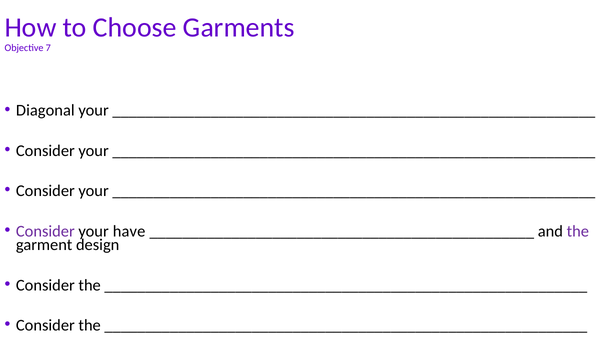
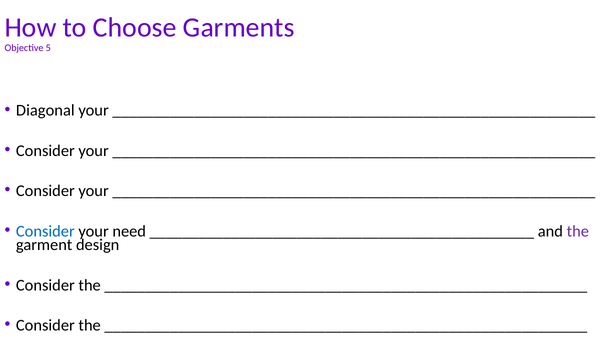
7: 7 -> 5 (48, 48)
Consider colour: purple -> blue (45, 232)
have: have -> need (129, 232)
